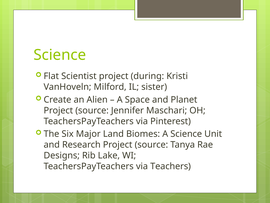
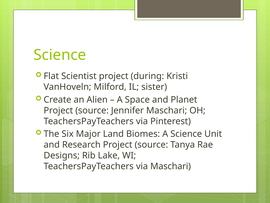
via Teachers: Teachers -> Maschari (171, 166)
